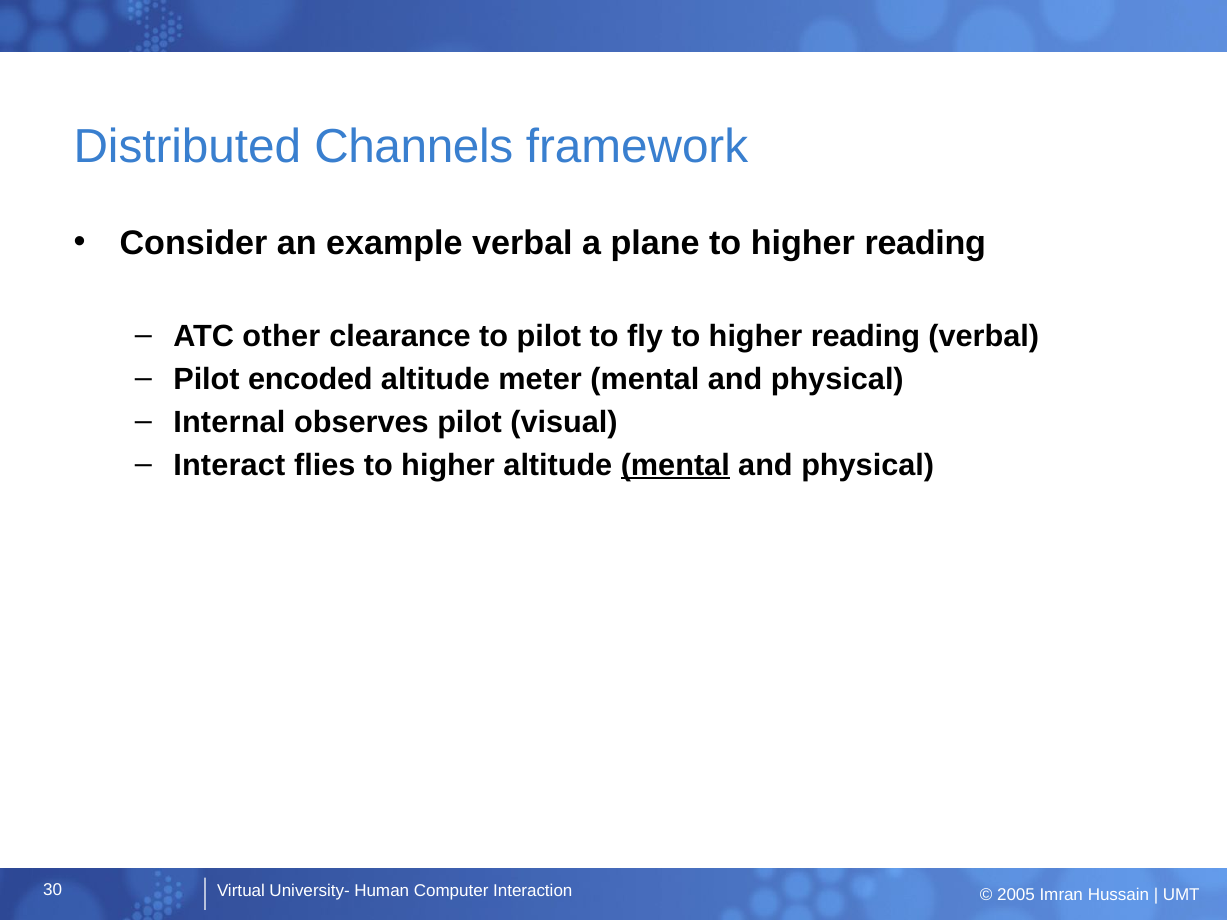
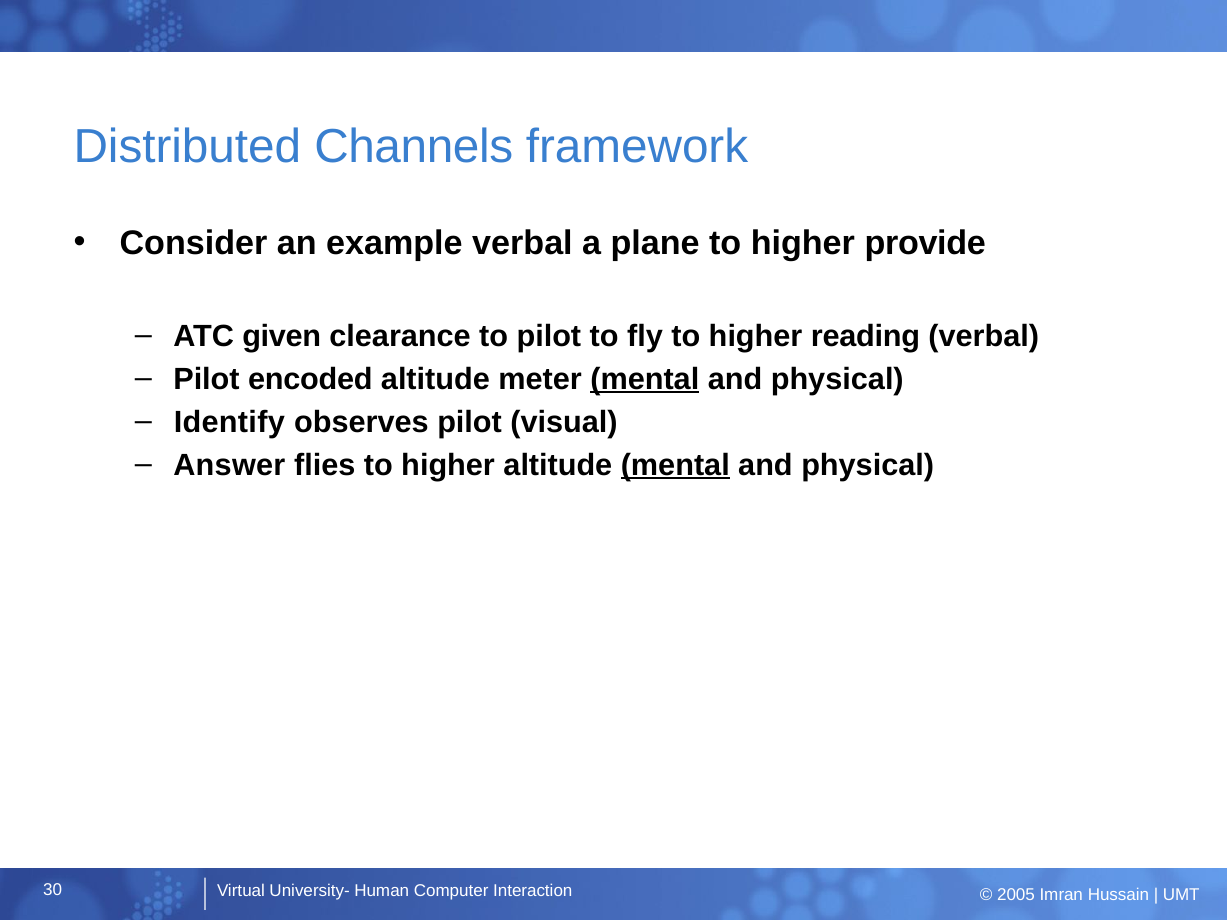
plane to higher reading: reading -> provide (925, 244)
other: other -> given (282, 336)
mental underline: none -> present (645, 379)
Internal: Internal -> Identify (229, 422)
Interact: Interact -> Answer (229, 465)
